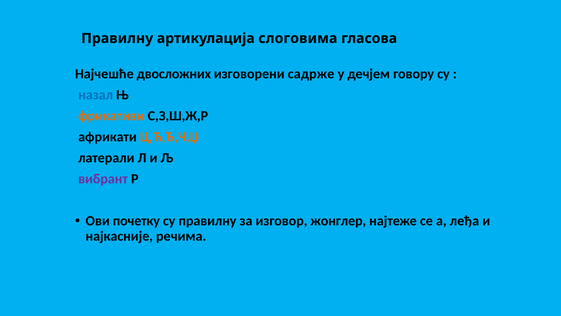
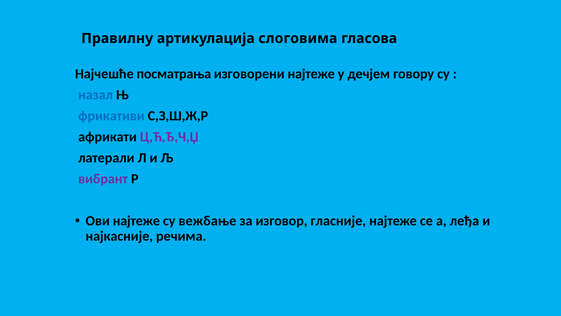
двосложних: двосложних -> посматрања (174, 74)
изговорени садрже: садрже -> најтеже (311, 74)
фрикативи colour: orange -> blue (111, 116)
Ц,Ћ,Ђ,Ч,Џ colour: orange -> purple (169, 137)
Ови почетку: почетку -> најтеже (136, 221)
су правилну: правилну -> вежбање (207, 221)
жонглер: жонглер -> гласније (338, 221)
